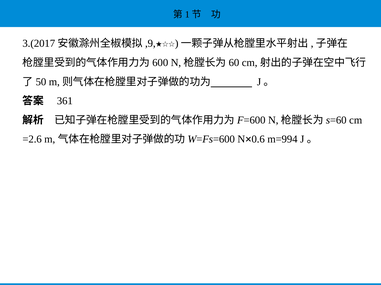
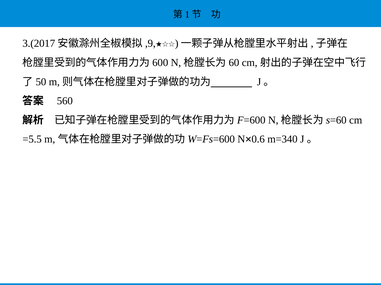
361: 361 -> 560 (65, 101)
=2.6: =2.6 -> =5.5 (32, 139)
m=994: m=994 -> m=340 (282, 139)
